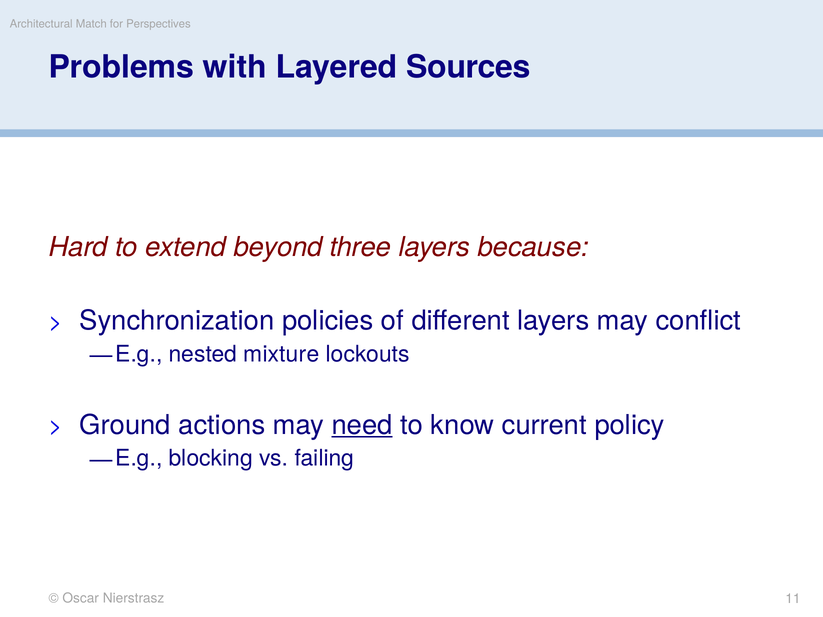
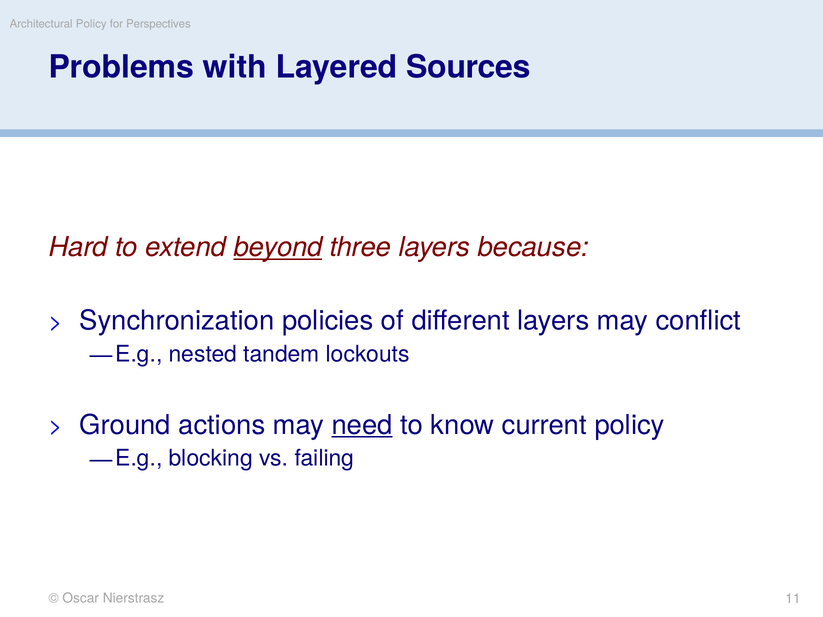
Architectural Match: Match -> Policy (91, 24)
beyond underline: none -> present (278, 247)
mixture: mixture -> tandem (281, 354)
